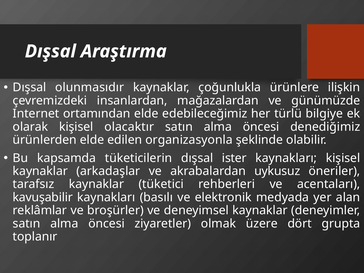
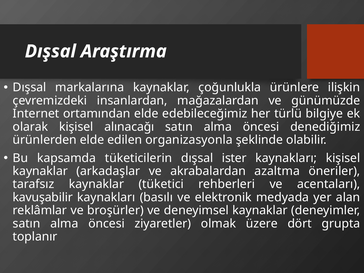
olunmasıdır: olunmasıdır -> markalarına (90, 87)
olacaktır: olacaktır -> alınacağı (129, 127)
uykusuz: uykusuz -> azaltma (277, 171)
